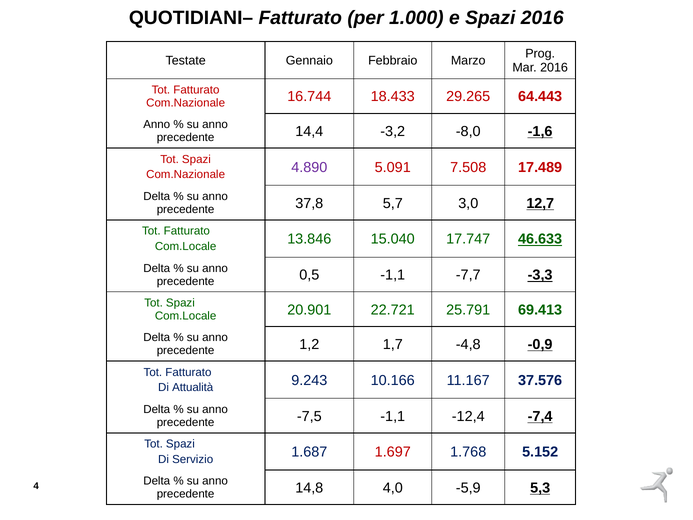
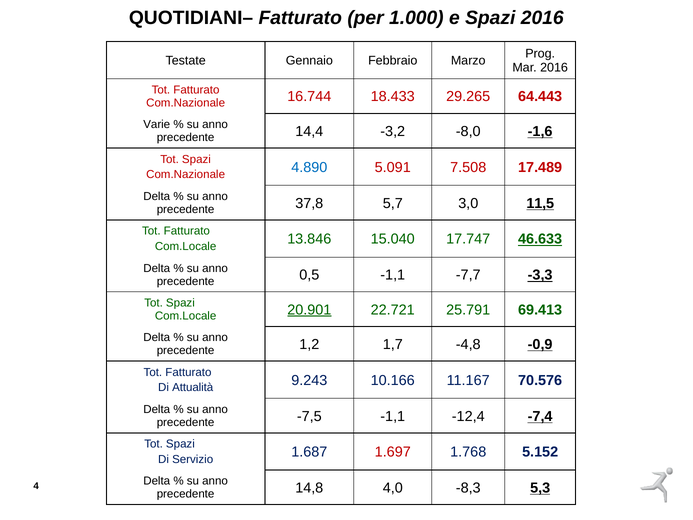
Anno: Anno -> Varie (157, 124)
4.890 colour: purple -> blue (309, 167)
12,7: 12,7 -> 11,5 (540, 203)
20.901 underline: none -> present (309, 310)
37.576: 37.576 -> 70.576 (540, 380)
-5,9: -5,9 -> -8,3 (468, 488)
